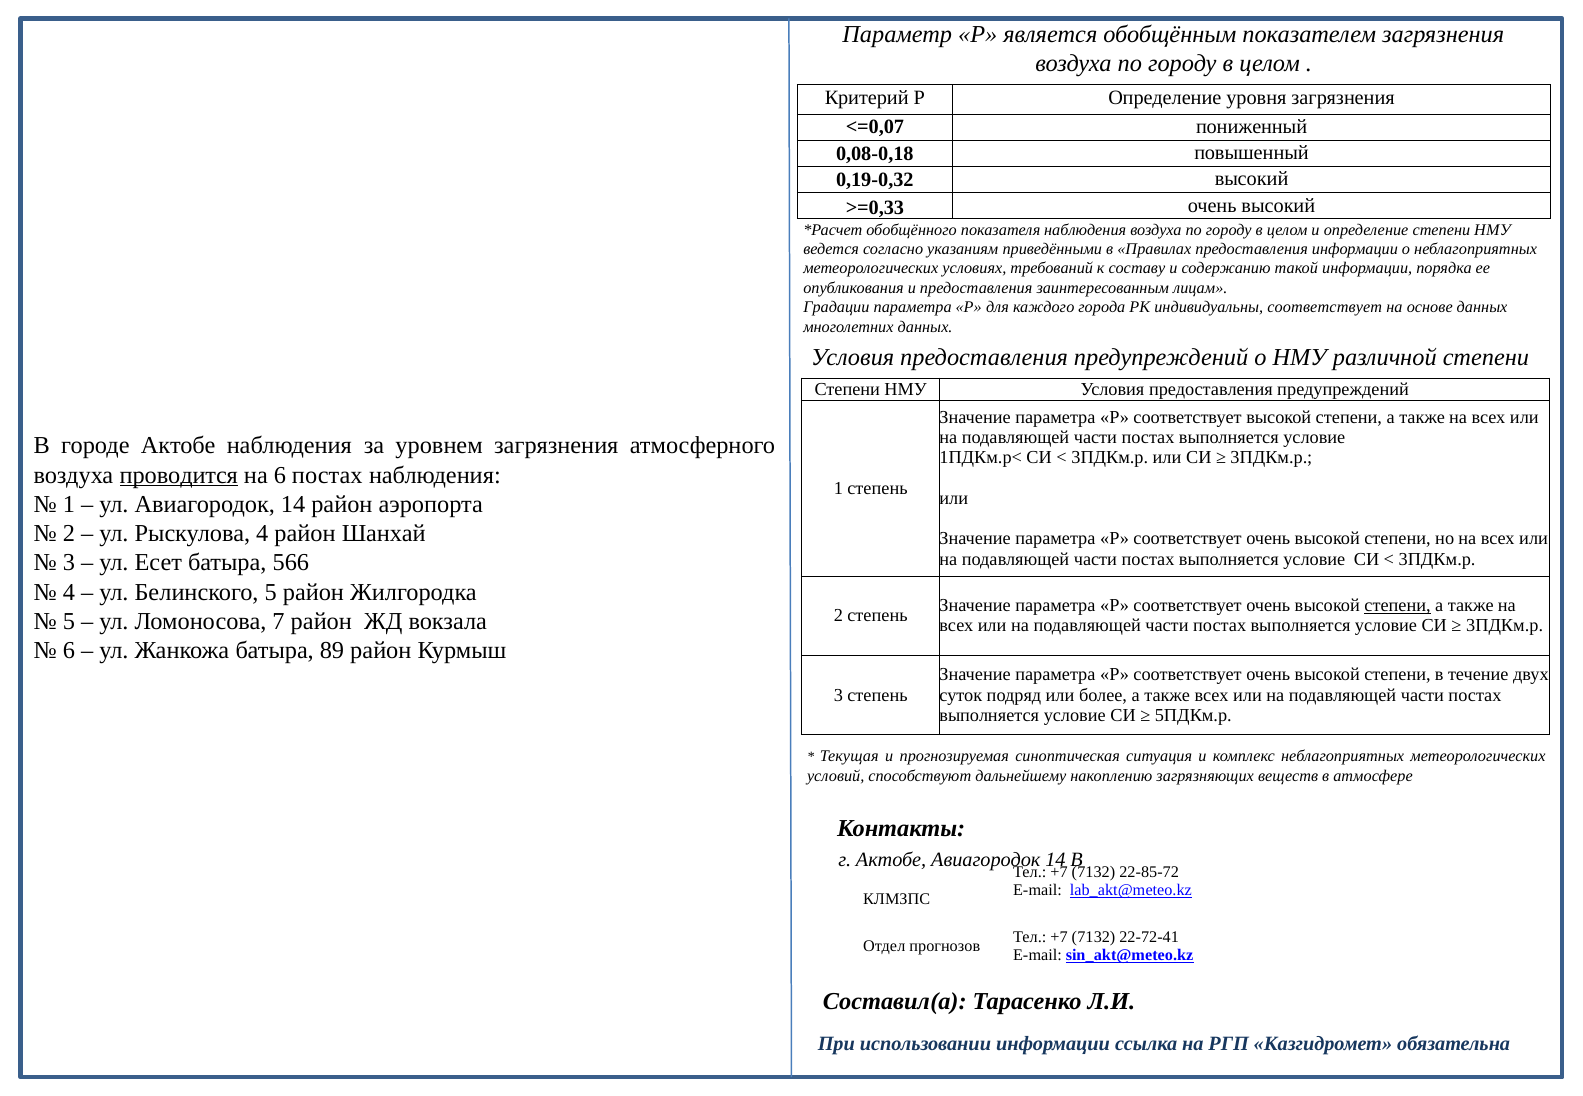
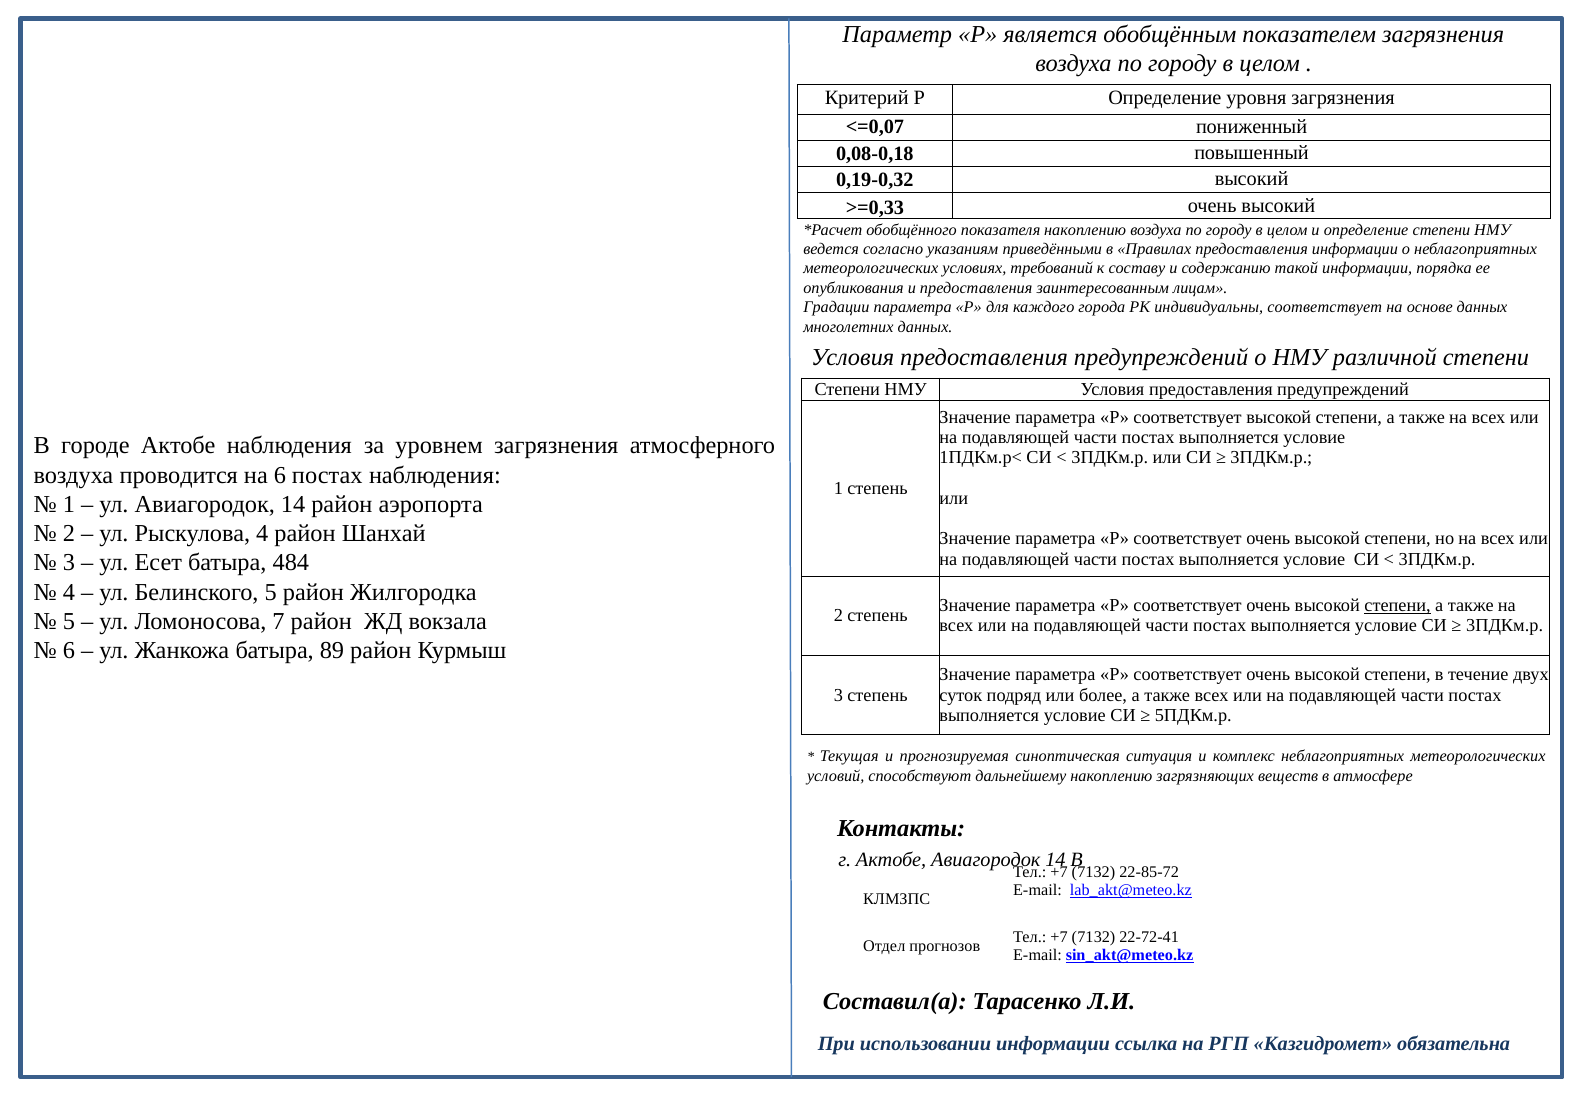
показателя наблюдения: наблюдения -> накоплению (1085, 230)
проводится underline: present -> none (179, 475)
566: 566 -> 484 (291, 563)
